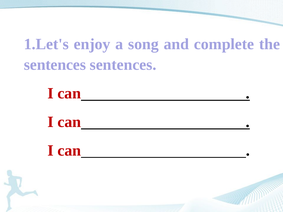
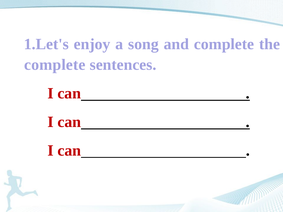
sentences: sentences -> complete (55, 65)
